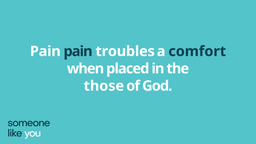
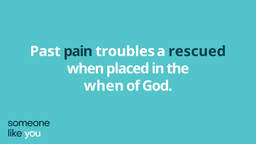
Pain: Pain -> Past (45, 51)
comfort: comfort -> rescued (197, 51)
those: those -> when (104, 86)
